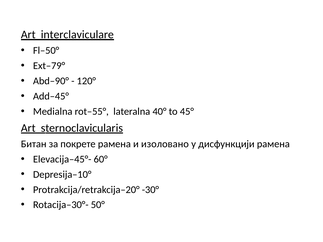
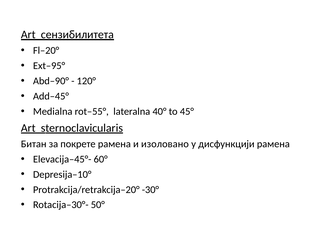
interclaviculare: interclaviculare -> сензибилитета (77, 35)
Fl–50°: Fl–50° -> Fl–20° (46, 51)
Ext–79°: Ext–79° -> Ext–95° (49, 66)
